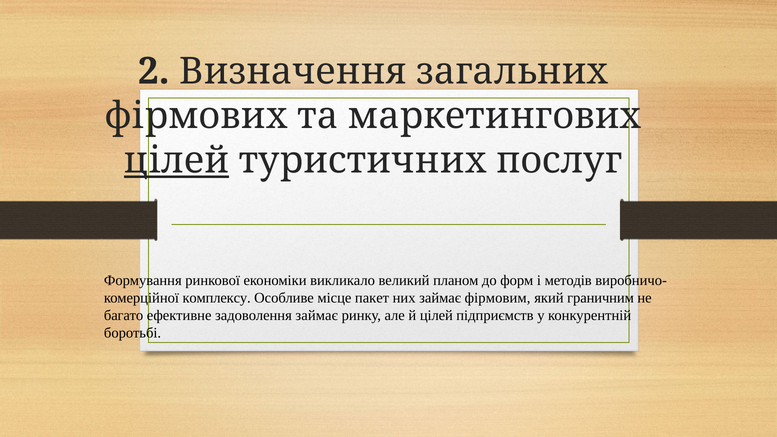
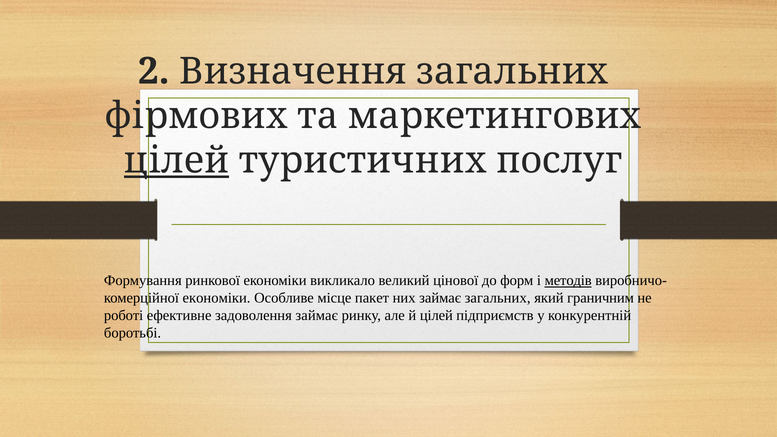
планом: планом -> цінової (456, 281)
методів underline: none -> present (568, 281)
комплексу: комплексу -> економіки (217, 298)
займає фірмовим: фірмовим -> загальних (498, 298)
багато: багато -> роботі (124, 316)
